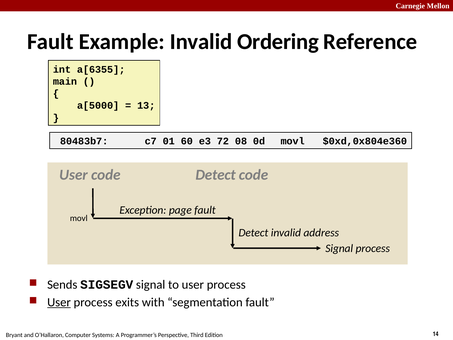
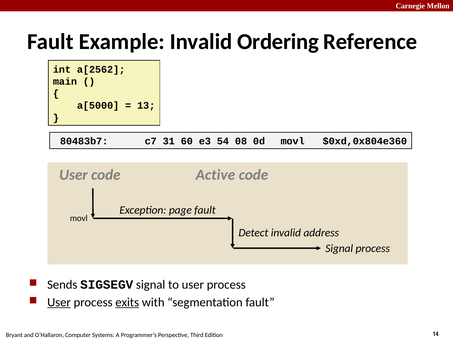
a[6355: a[6355 -> a[2562 (101, 69)
01: 01 -> 31 (169, 141)
72: 72 -> 54 (223, 141)
code Detect: Detect -> Active (215, 175)
exits underline: none -> present (127, 302)
